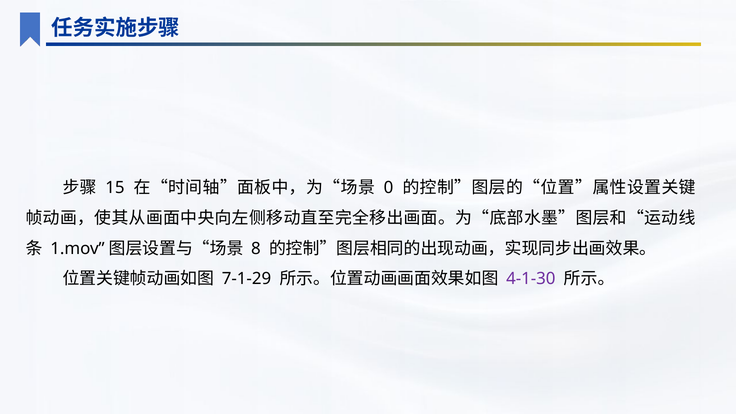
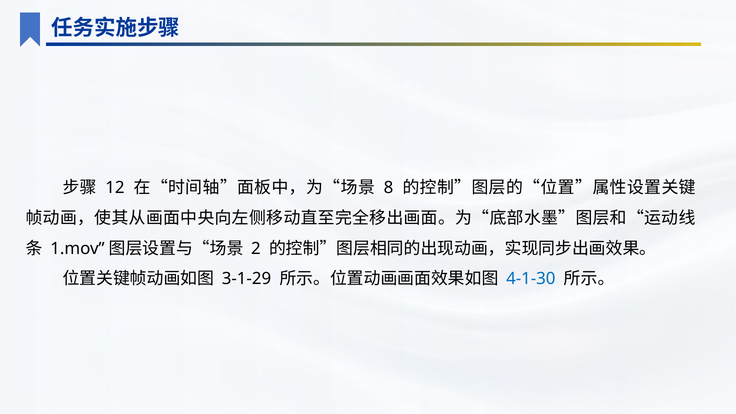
15: 15 -> 12 (115, 188)
0: 0 -> 8 (389, 188)
8: 8 -> 2 (256, 249)
7-1-29: 7-1-29 -> 3-1-29 (246, 279)
4-1-30 colour: purple -> blue (531, 279)
